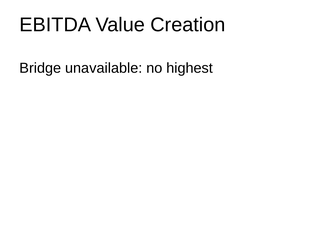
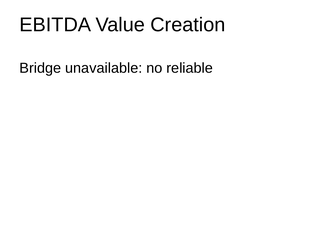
highest: highest -> reliable (190, 68)
